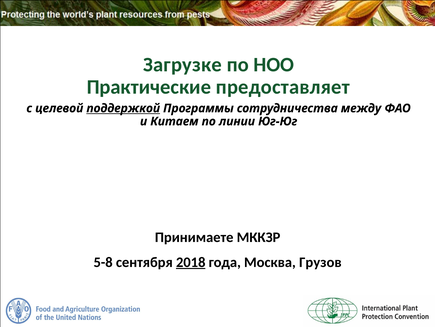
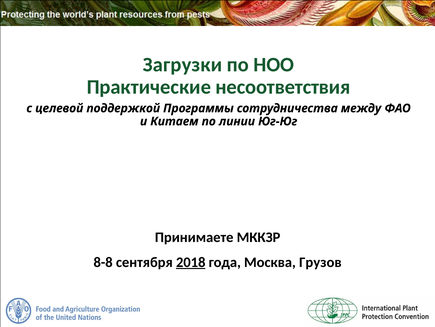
Загрузке: Загрузке -> Загрузки (183, 65)
предоставляет: предоставляет -> несоответствия (283, 87)
поддержкой underline: present -> none (123, 108)
5-8: 5-8 -> 8-8 (103, 262)
